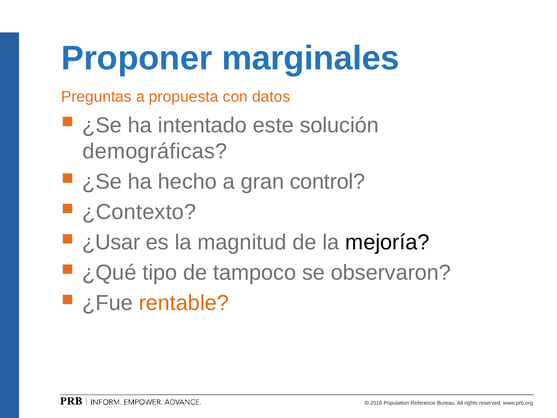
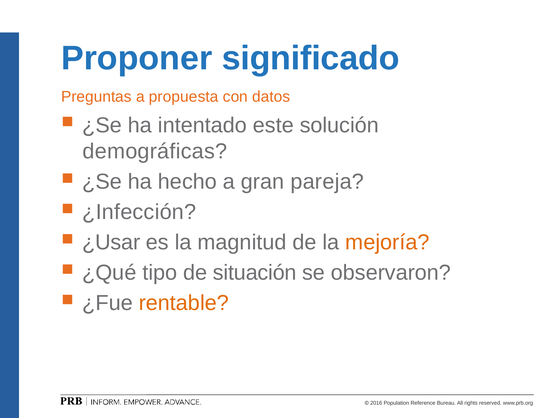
marginales: marginales -> significado (311, 58)
control: control -> pareja (327, 182)
¿Contexto: ¿Contexto -> ¿Infección (139, 212)
mejoría colour: black -> orange (387, 242)
tampoco: tampoco -> situación (255, 273)
